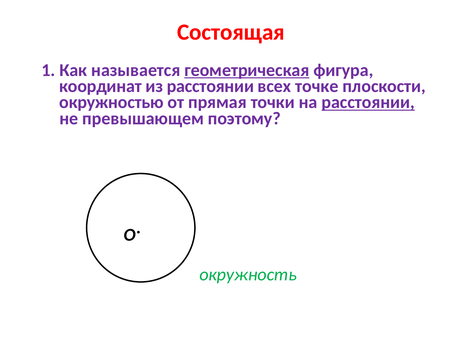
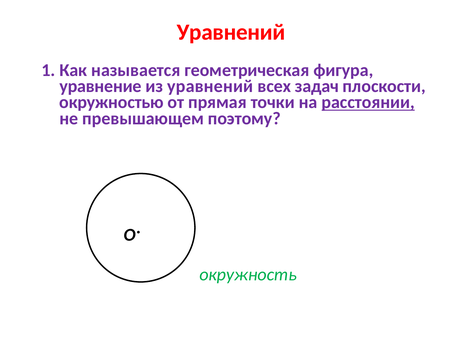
Состоящая: Состоящая -> Уравнений (231, 32)
геометрическая underline: present -> none (247, 70)
координат: координат -> уравнение (101, 86)
из расстоянии: расстоянии -> уравнений (210, 86)
точке: точке -> задач (317, 86)
